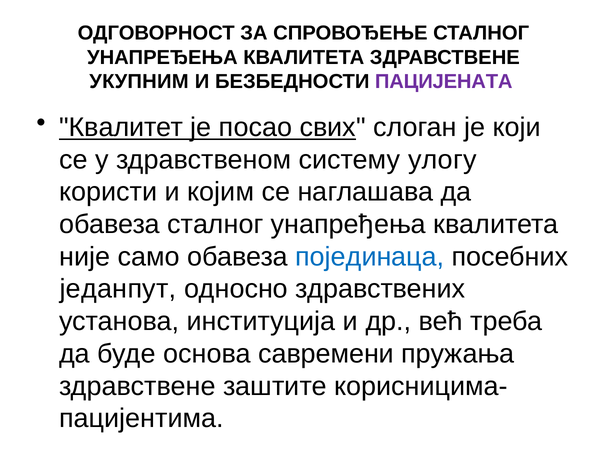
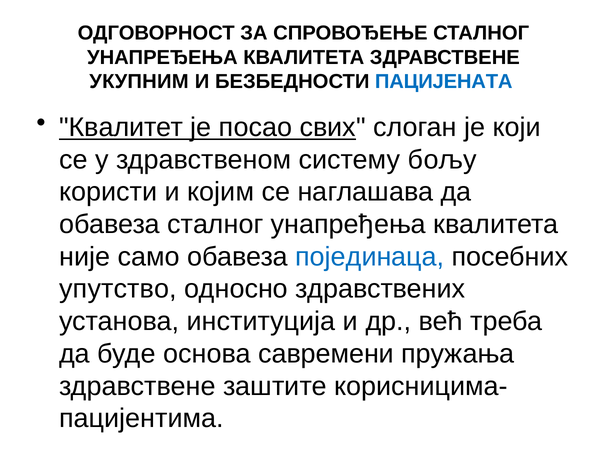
ПАЦИЈЕНАТА colour: purple -> blue (444, 82)
улогу: улогу -> бољу (442, 160)
једанпут: једанпут -> упутство (118, 289)
